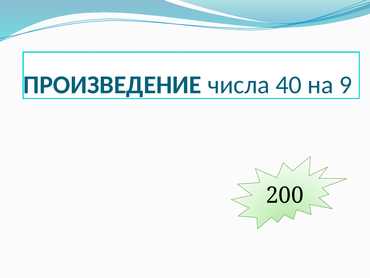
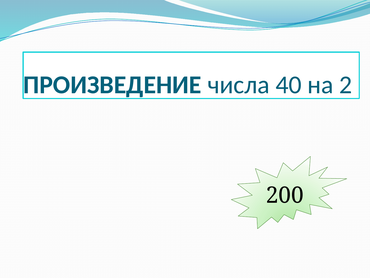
9: 9 -> 2 (346, 85)
